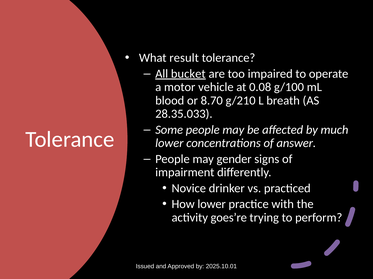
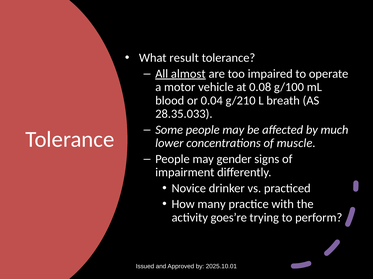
bucket: bucket -> almost (188, 74)
8.70: 8.70 -> 0.04 (212, 101)
answer: answer -> muscle (296, 143)
How lower: lower -> many (212, 205)
